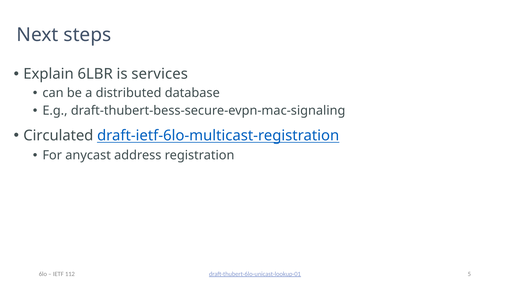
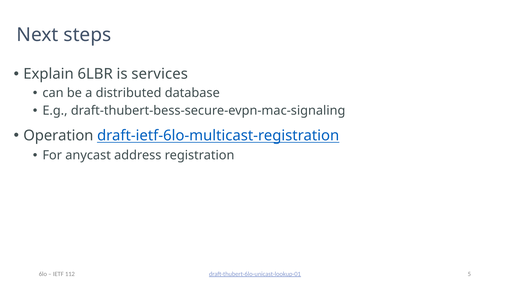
Circulated: Circulated -> Operation (58, 135)
